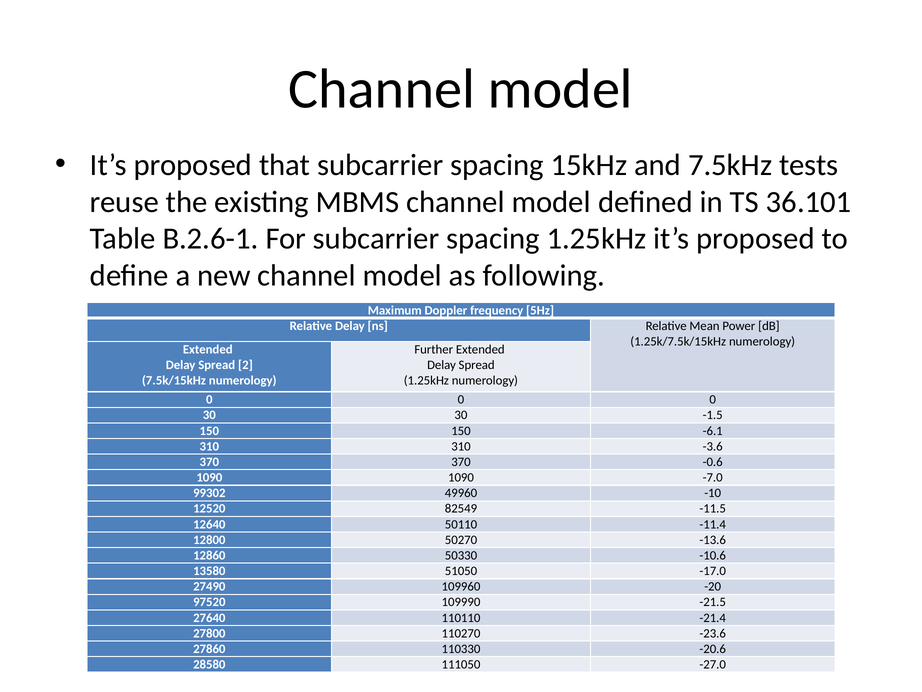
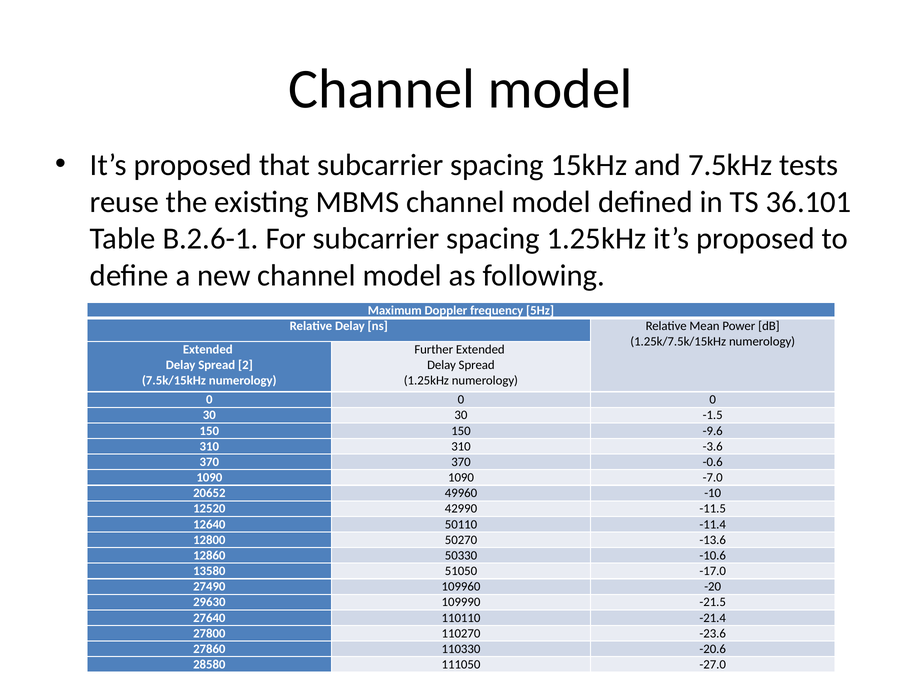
-6.1: -6.1 -> -9.6 (713, 430)
99302: 99302 -> 20652 (209, 493)
82549: 82549 -> 42990 (461, 508)
97520: 97520 -> 29630 (209, 602)
